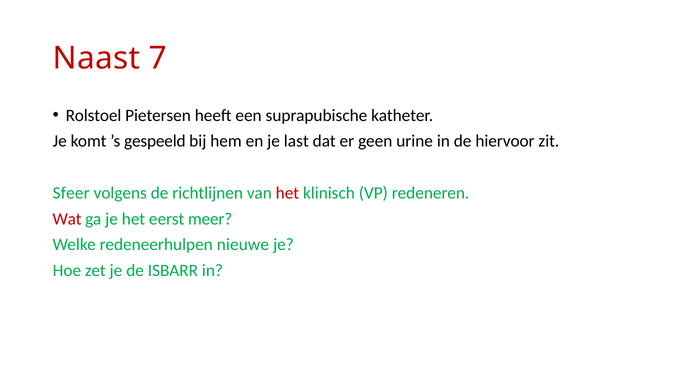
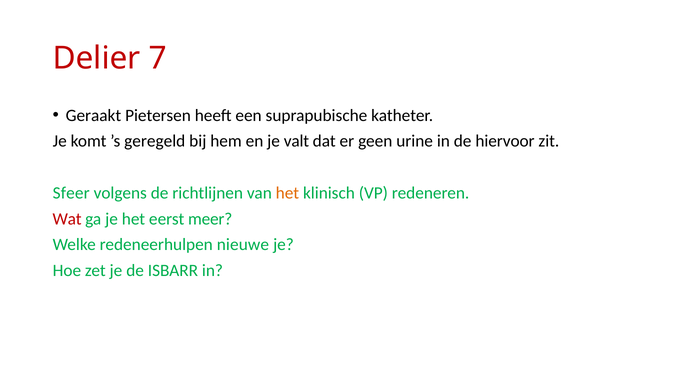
Naast: Naast -> Delier (97, 58)
Rolstoel: Rolstoel -> Geraakt (93, 115)
gespeeld: gespeeld -> geregeld (155, 141)
last: last -> valt (296, 141)
het colour: red -> orange (287, 193)
